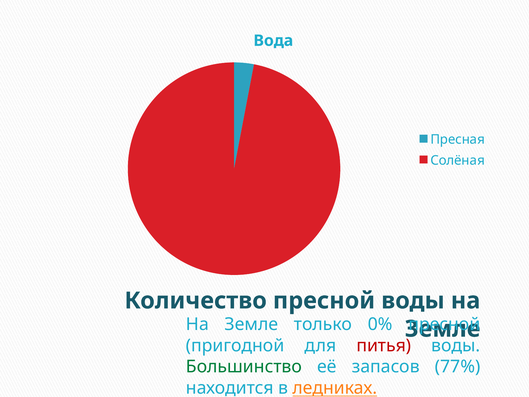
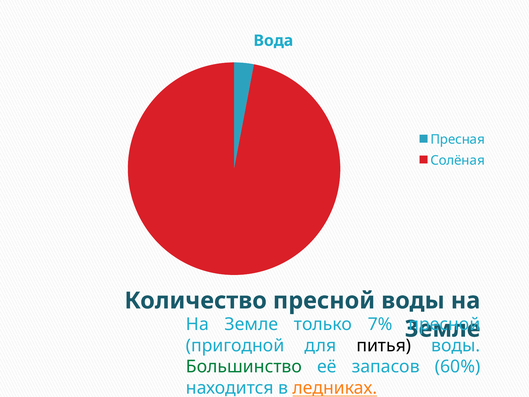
0%: 0% -> 7% (380, 324)
питья colour: red -> black (384, 345)
77%: 77% -> 60% (458, 367)
